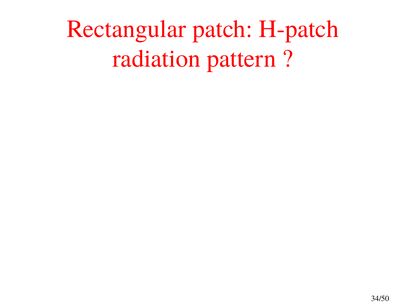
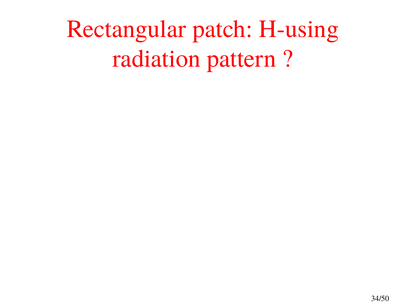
H-patch: H-patch -> H-using (299, 29)
